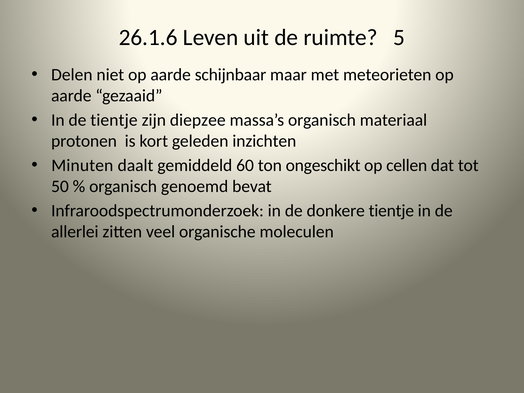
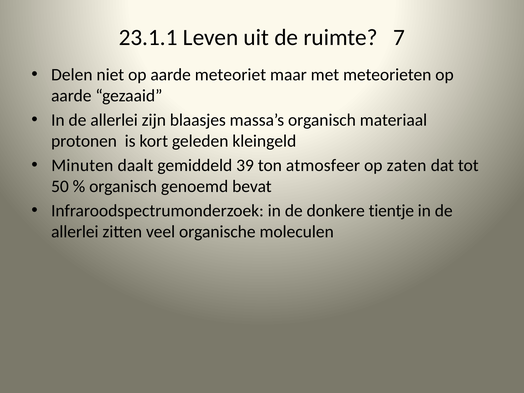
26.1.6: 26.1.6 -> 23.1.1 (148, 38)
5: 5 -> 7 (399, 38)
schijnbaar: schijnbaar -> meteoriet (230, 75)
tientje: tientje -> allerlei (114, 120)
diepzee: diepzee -> blaasjes (198, 120)
inzichten: inzichten -> kleingeld (264, 141)
60: 60 -> 39 (245, 165)
ongeschikt: ongeschikt -> atmosfeer (323, 165)
cellen: cellen -> zaten (407, 165)
